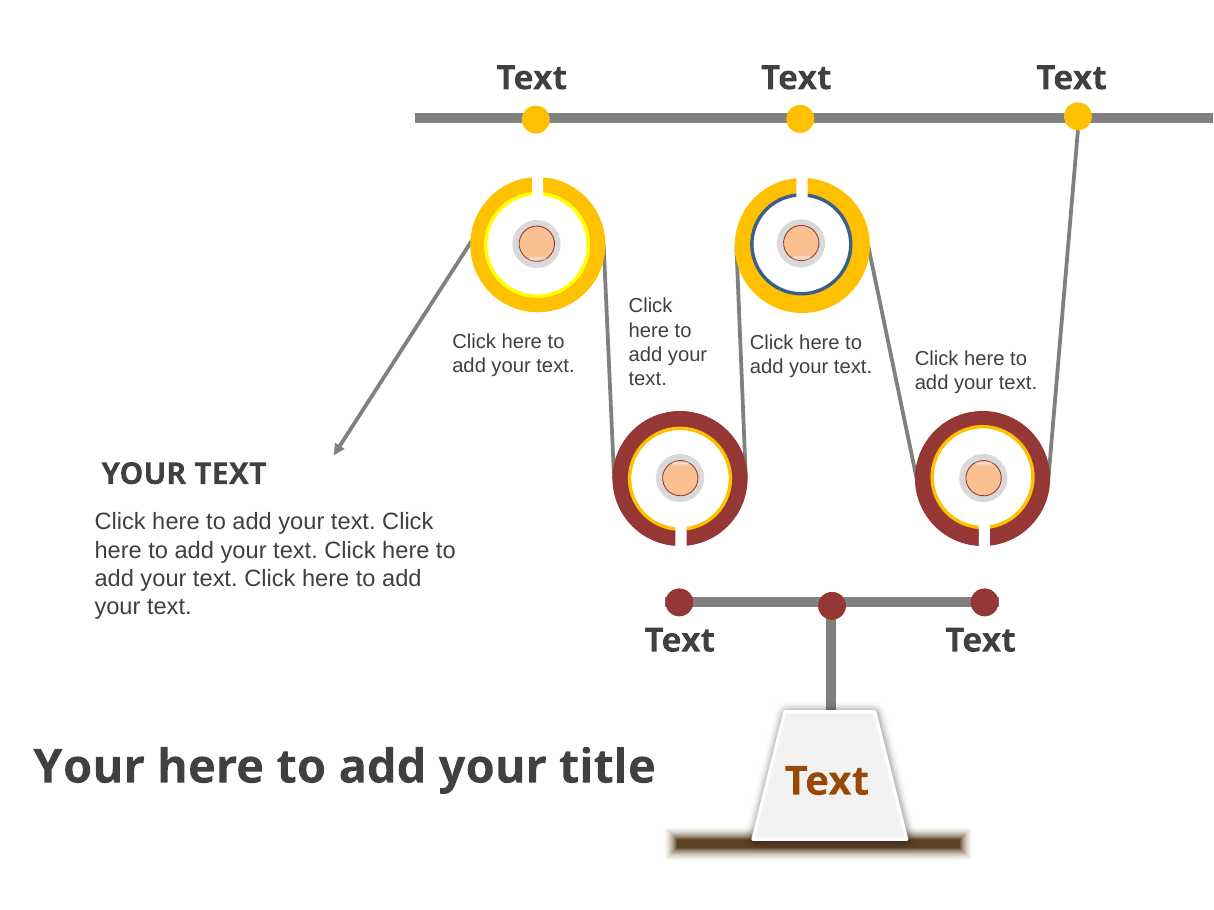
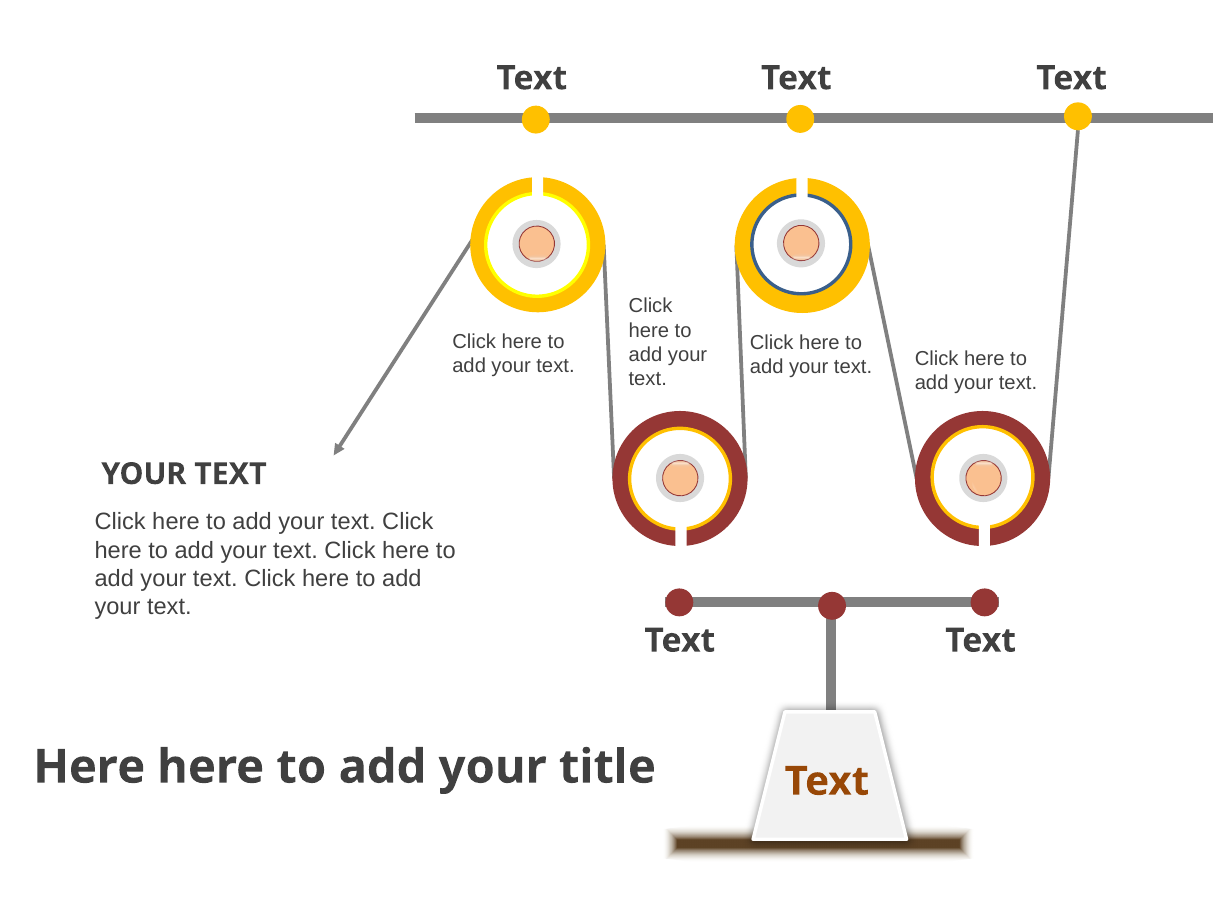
Your: Your -> Here (89, 767)
